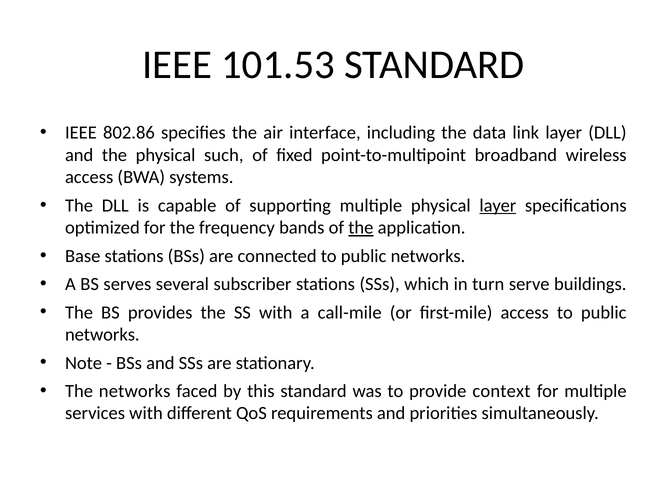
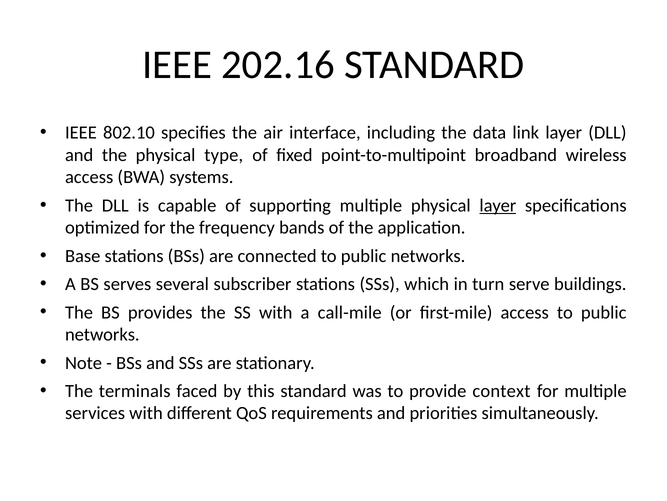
101.53: 101.53 -> 202.16 (278, 65)
802.86: 802.86 -> 802.10 (129, 132)
such: such -> type (224, 155)
the underline: present -> none (361, 227)
The networks: networks -> terminals (135, 391)
